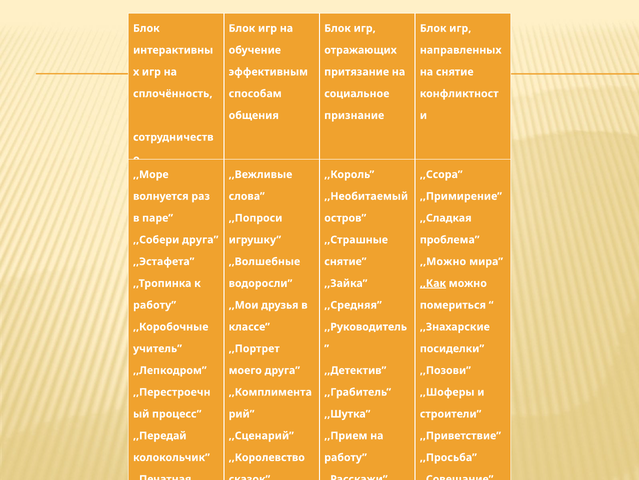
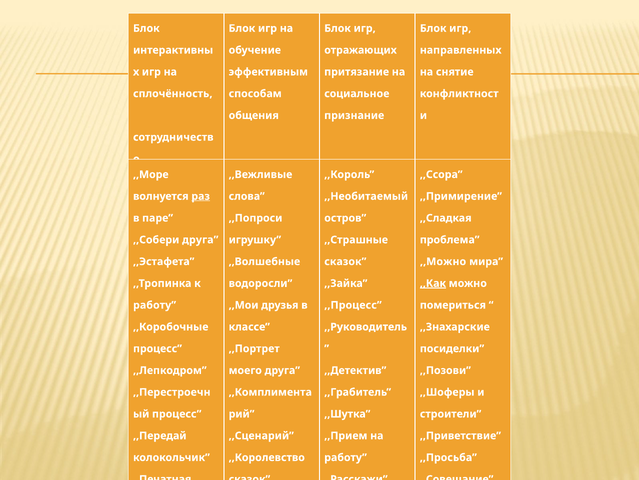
раз underline: none -> present (201, 196)
снятие: снятие -> сказок (345, 261)
,,Средняя: ,,Средняя -> ,,Процесс (353, 305)
учитель: учитель -> процесс (157, 348)
